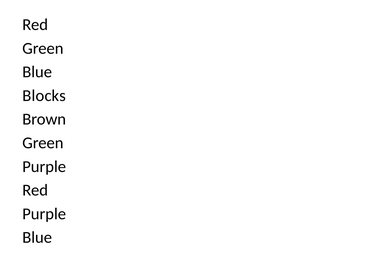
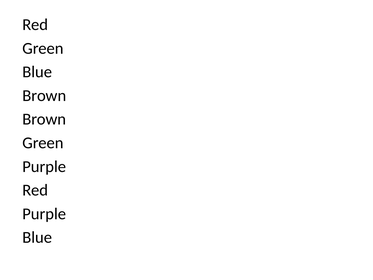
Blocks: Blocks -> Brown (44, 96)
